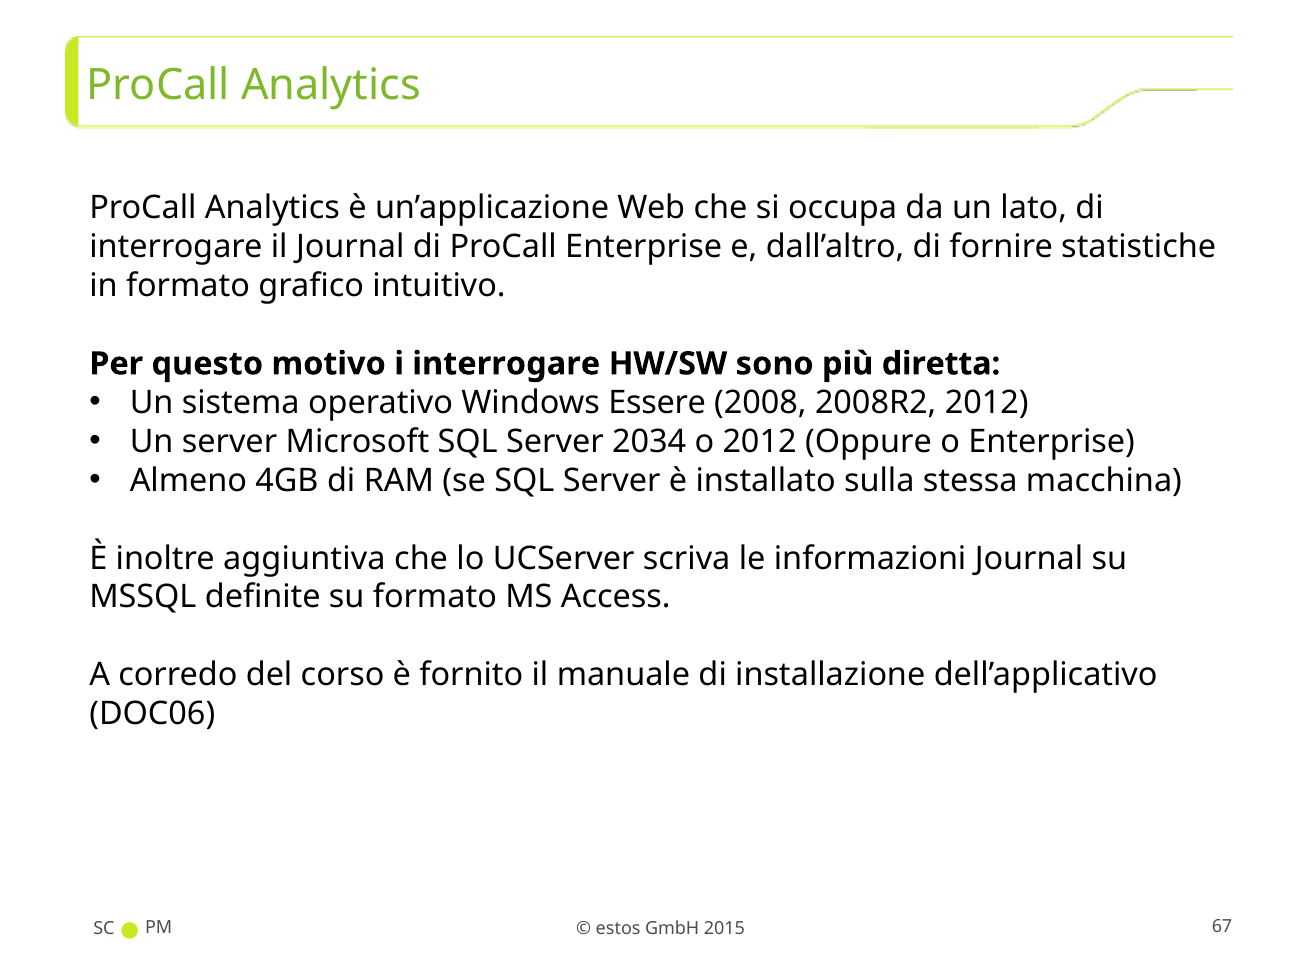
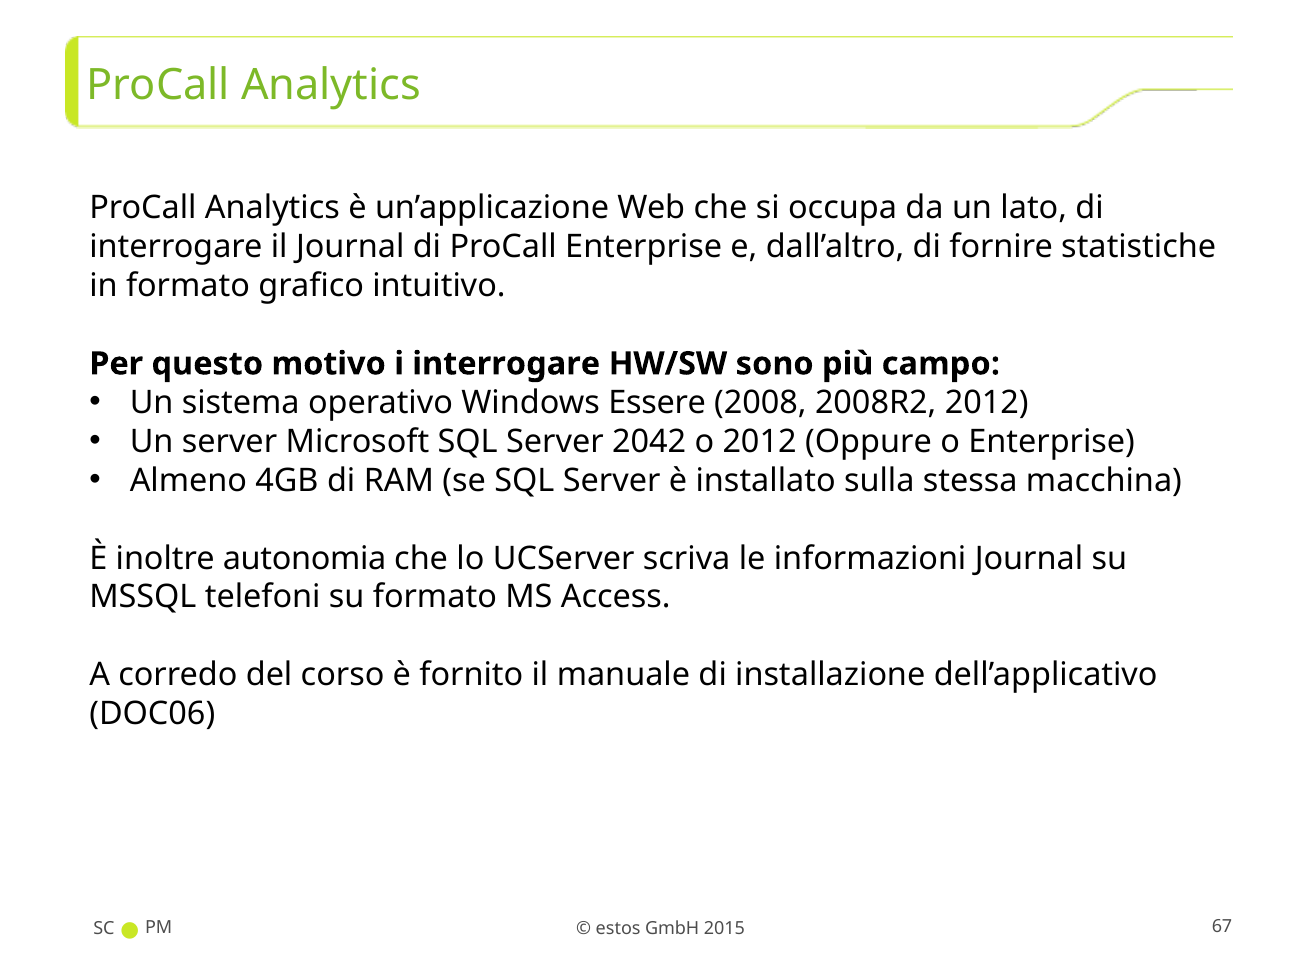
diretta: diretta -> campo (941, 364)
2034: 2034 -> 2042 (649, 441)
aggiuntiva: aggiuntiva -> autonomia (305, 558)
definite: definite -> telefoni (263, 597)
